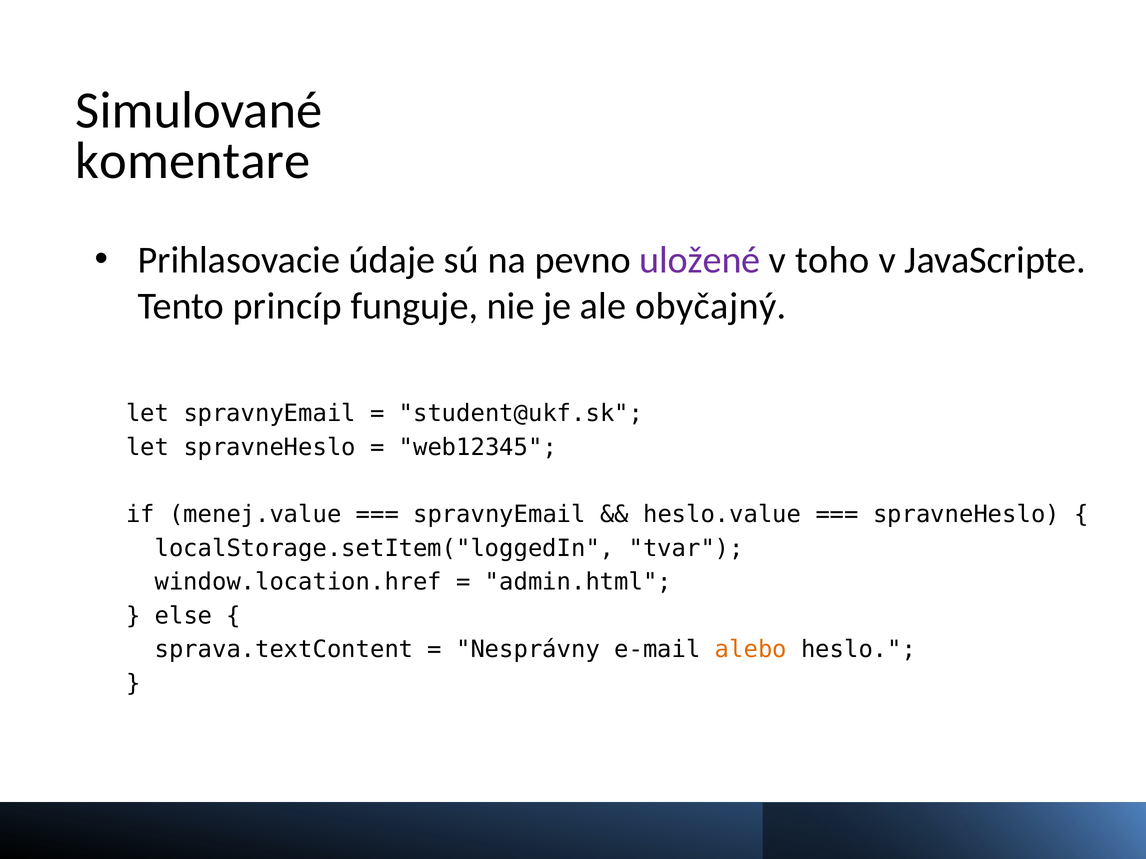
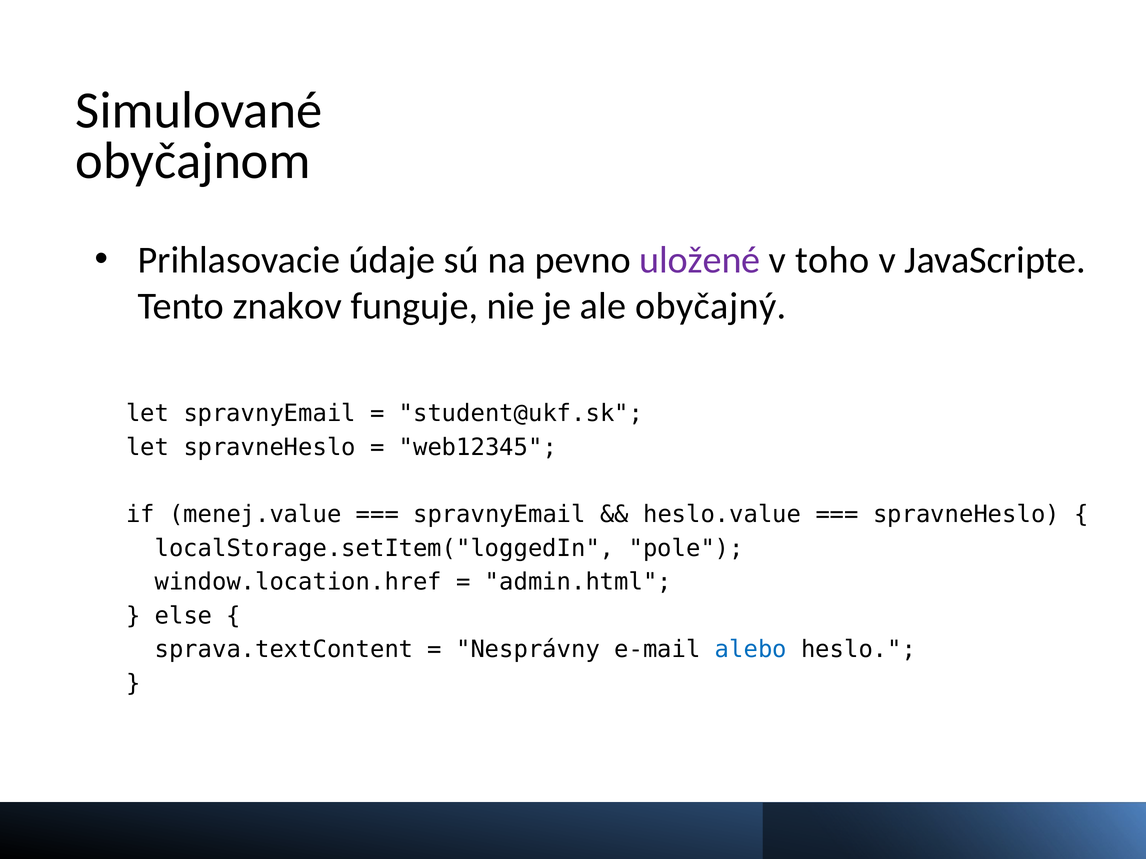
komentare: komentare -> obyčajnom (193, 161)
princíp: princíp -> znakov (287, 306)
tvar: tvar -> pole (686, 549)
alebo colour: orange -> blue (751, 650)
